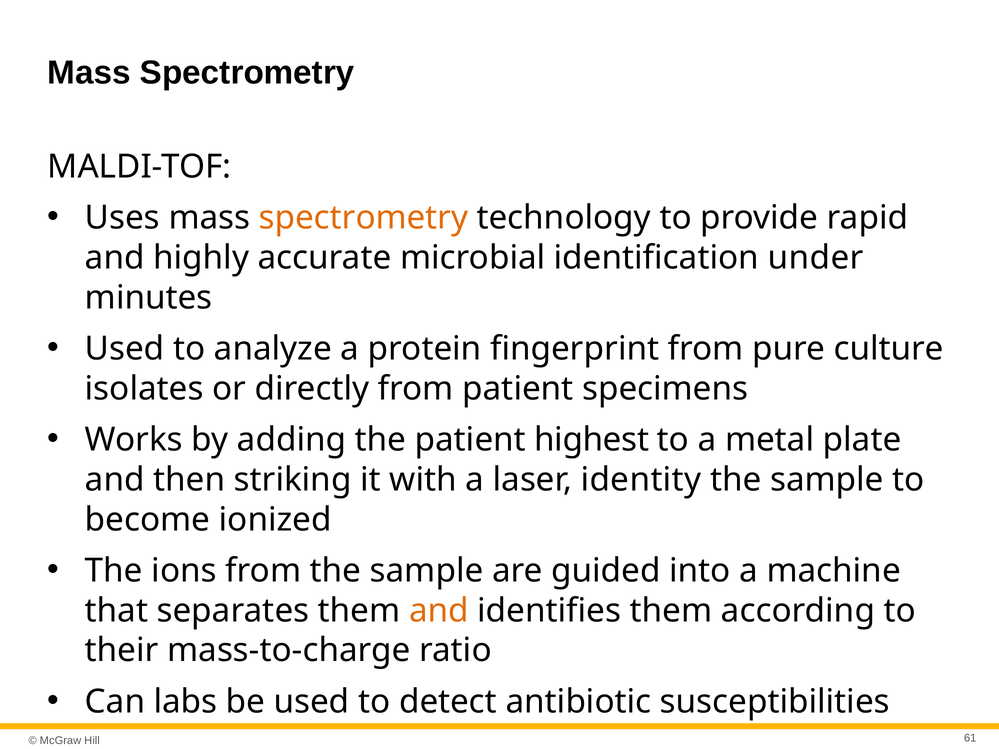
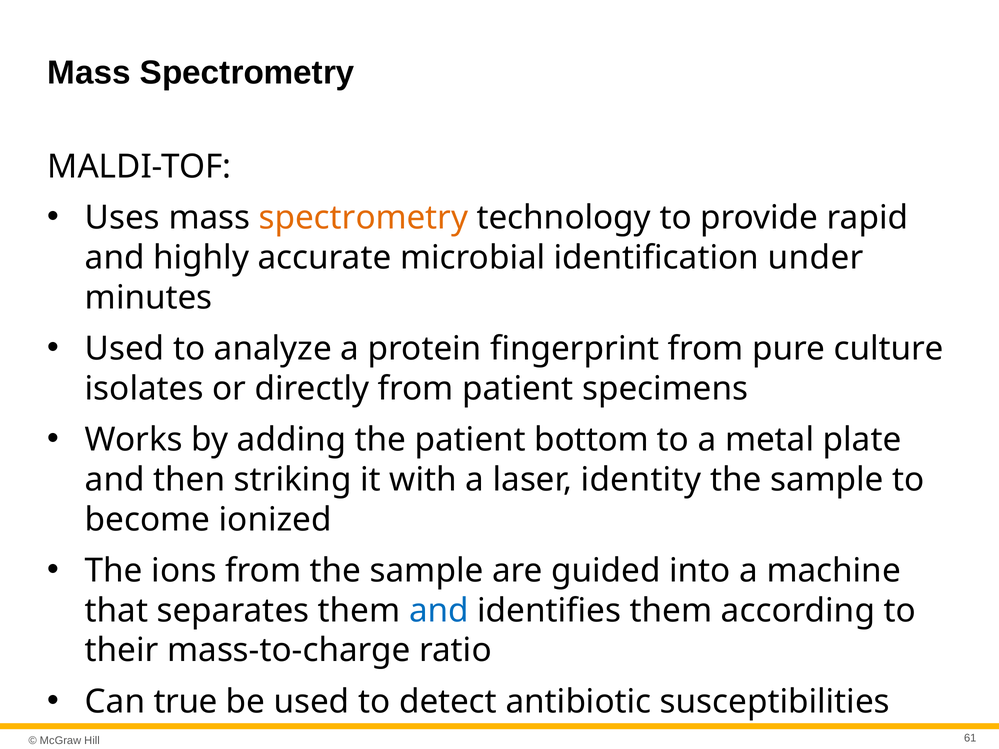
highest: highest -> bottom (592, 440)
and colour: orange -> blue (439, 611)
labs: labs -> true (186, 702)
